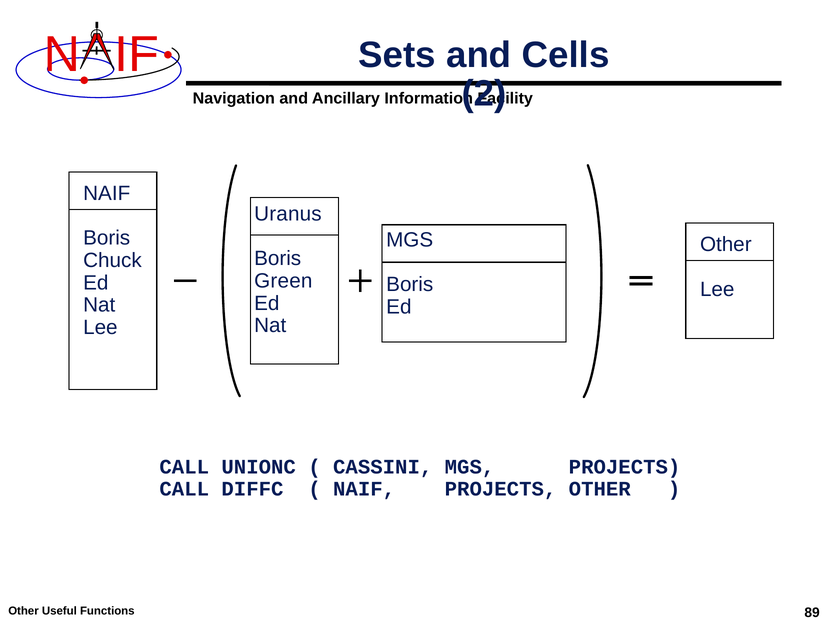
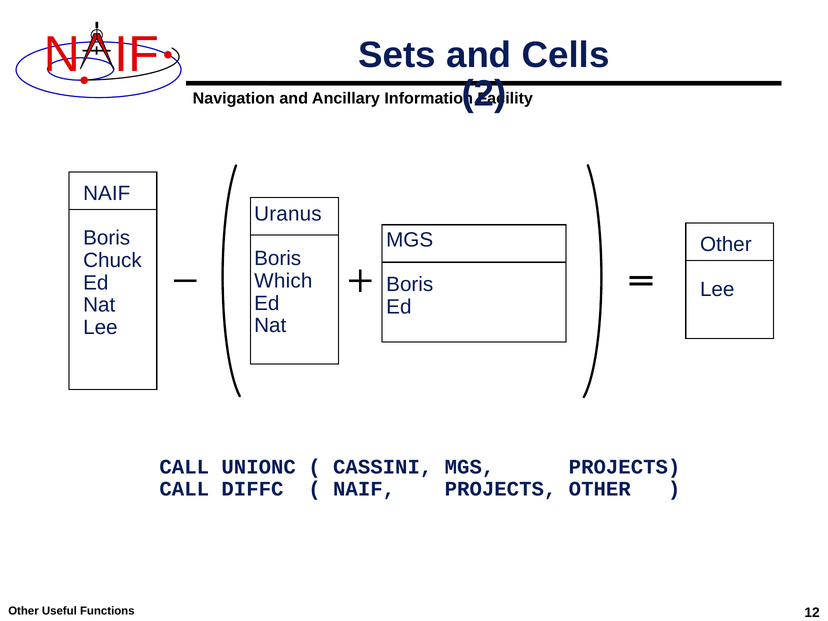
Green: Green -> Which (283, 281)
89: 89 -> 12 (812, 613)
